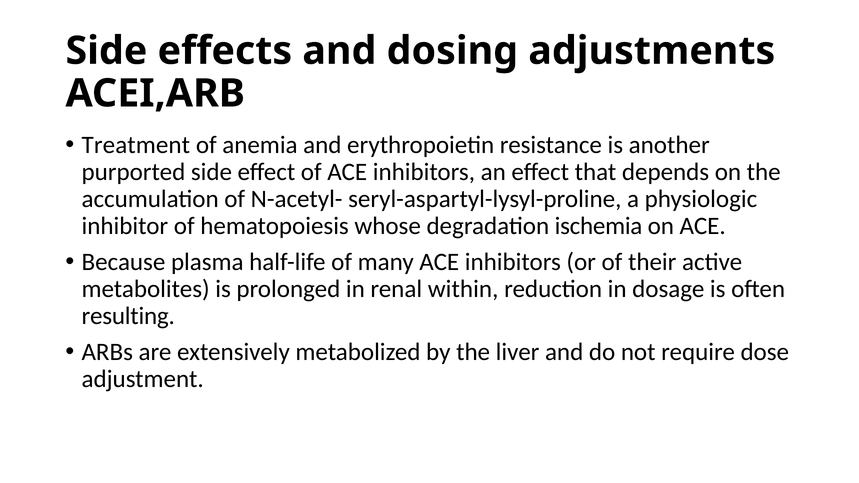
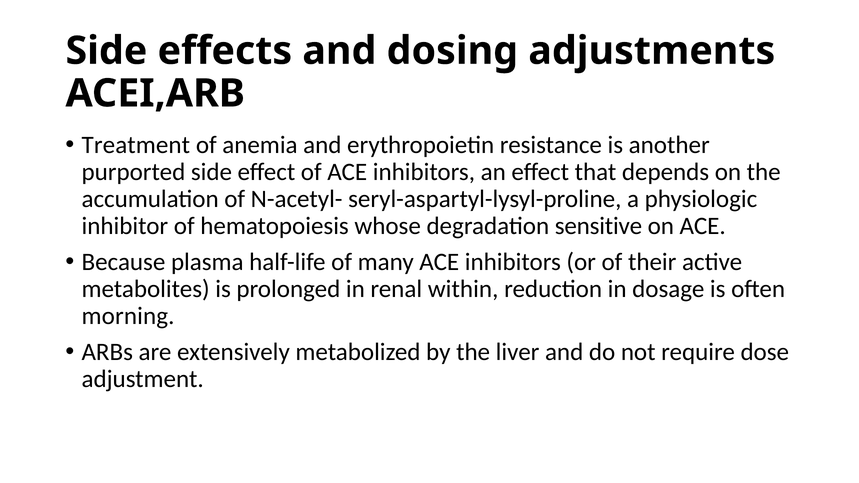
ischemia: ischemia -> sensitive (598, 226)
resulting: resulting -> morning (128, 316)
